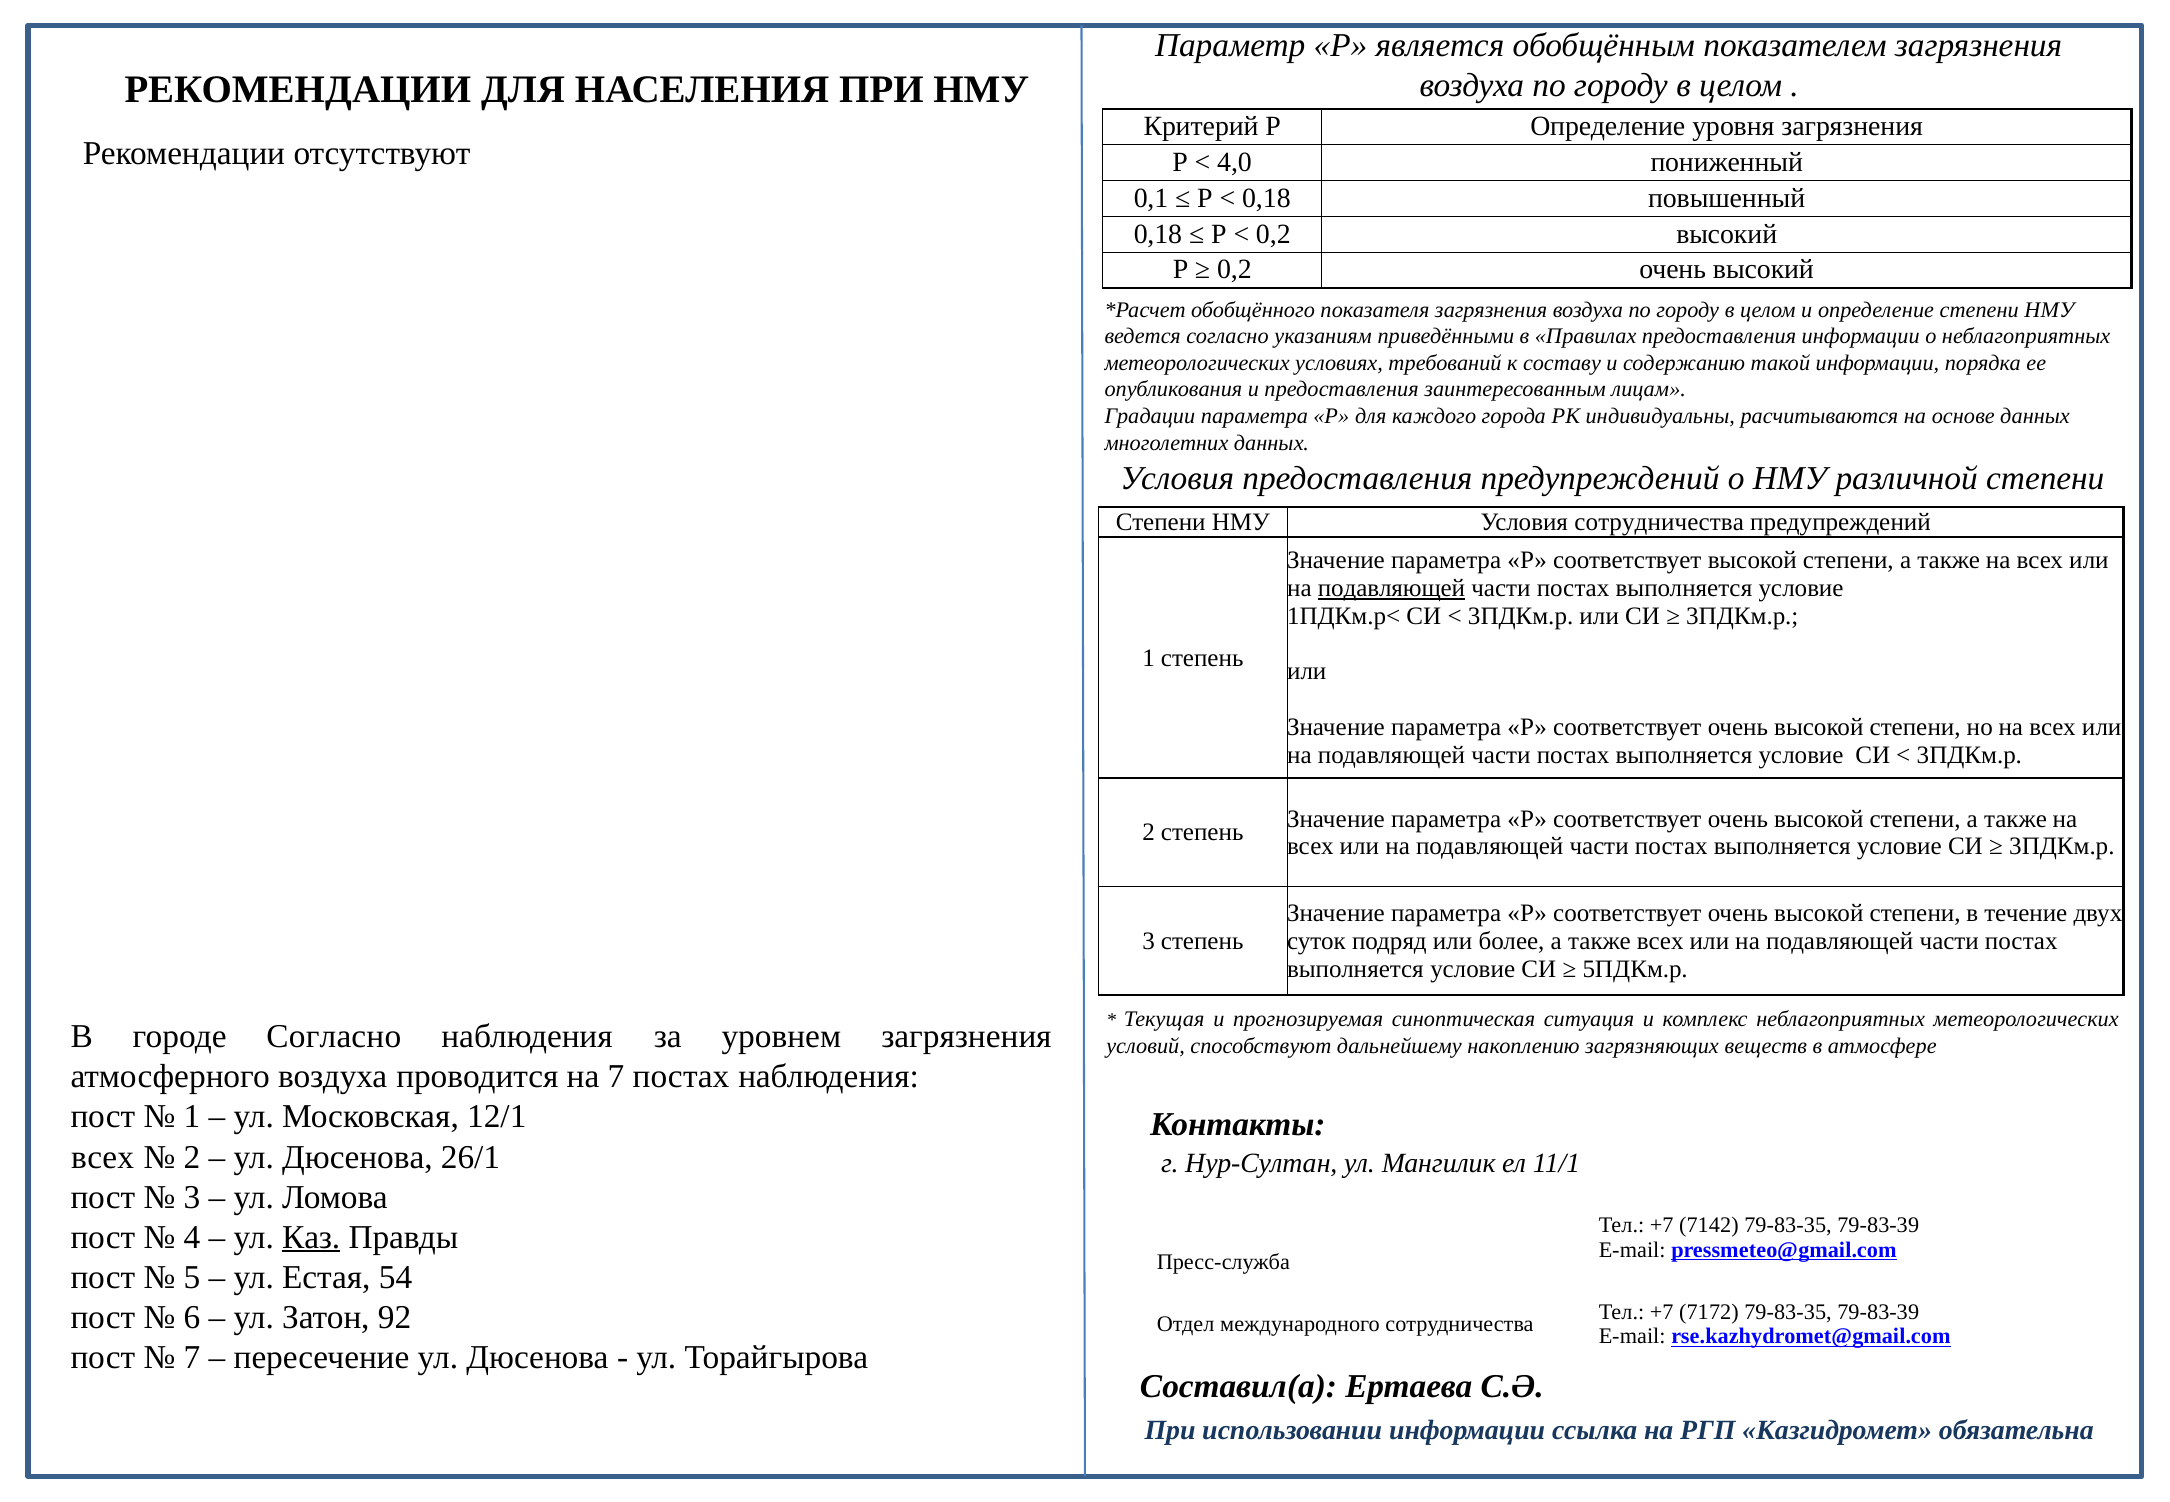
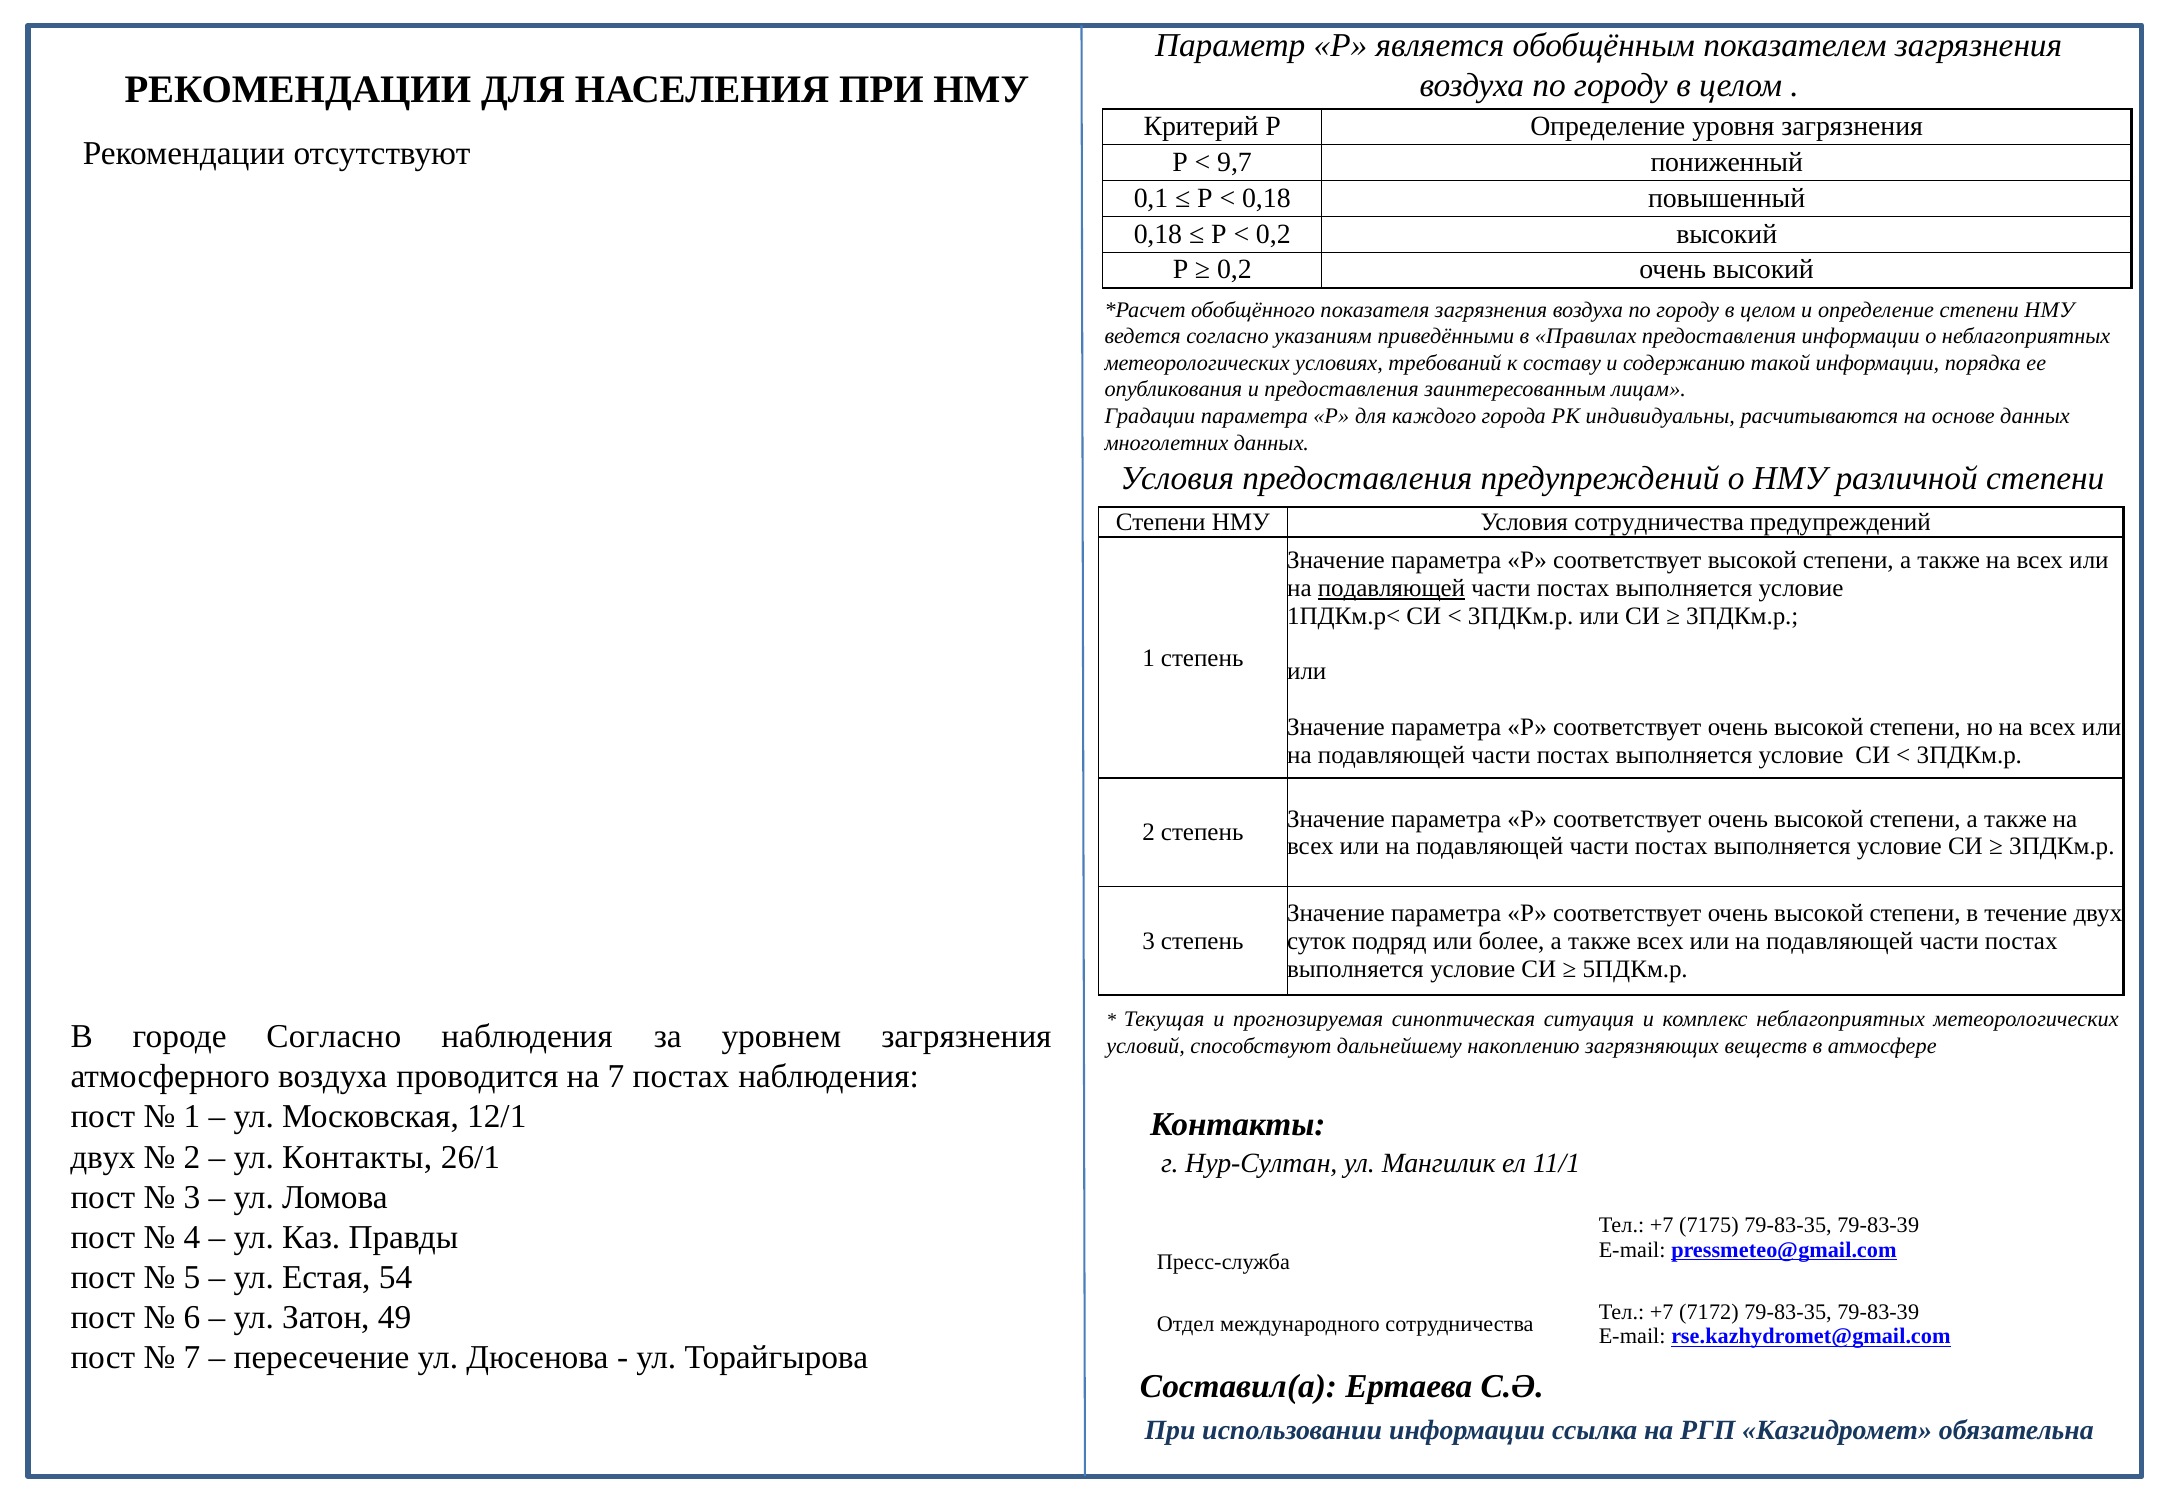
4,0: 4,0 -> 9,7 (1235, 162)
всех: всех -> двух (103, 1157)
Дюсенова: Дюсенова -> Контакты (357, 1157)
7142: 7142 -> 7175 (1709, 1225)
Каз underline: present -> none (311, 1237)
92: 92 -> 49 (395, 1317)
